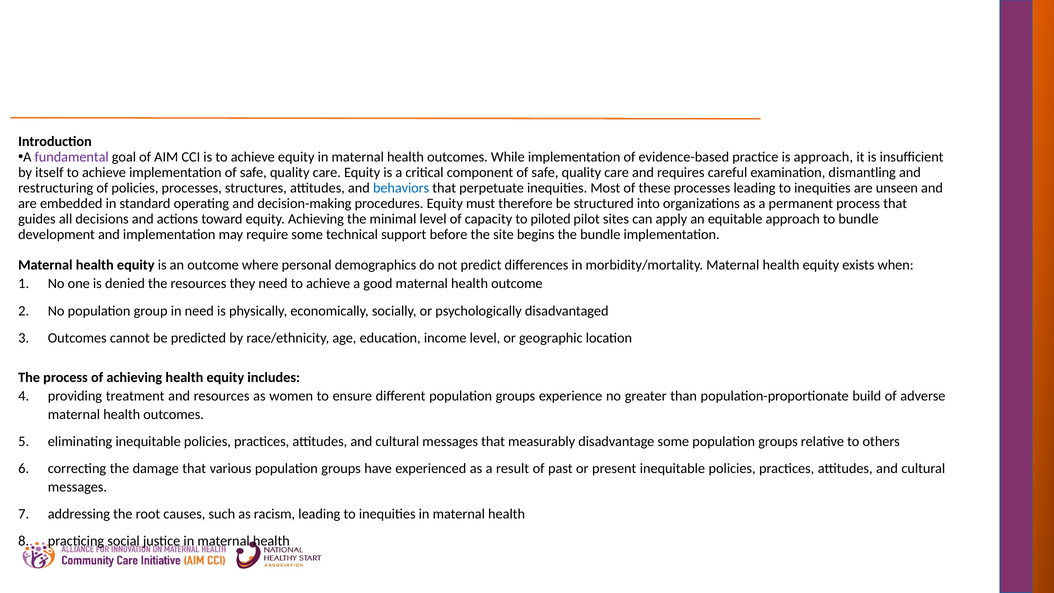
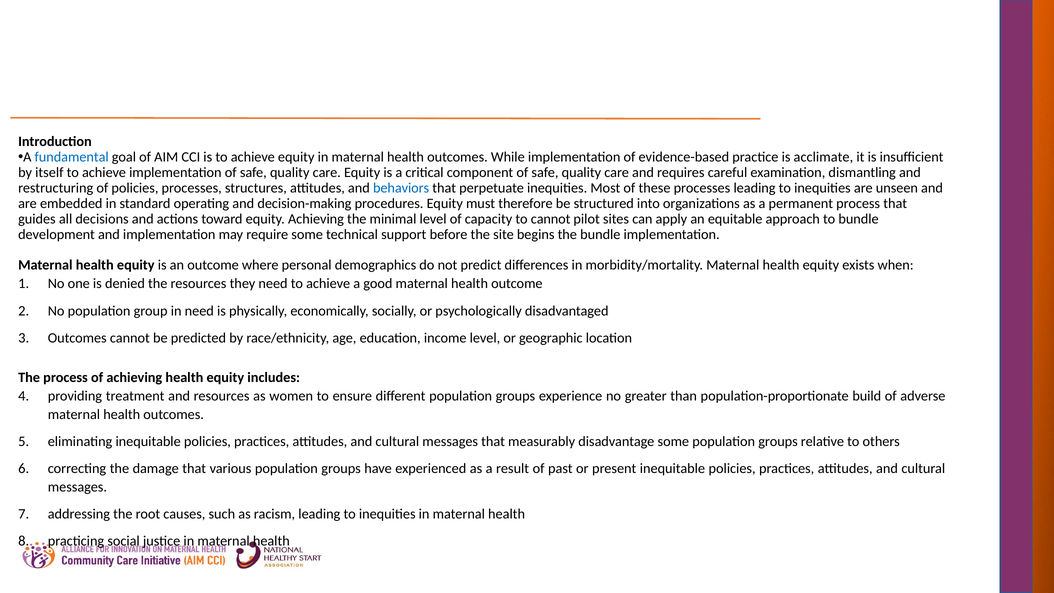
fundamental colour: purple -> blue (72, 157)
is approach: approach -> acclimate (823, 157)
to piloted: piloted -> cannot (551, 219)
